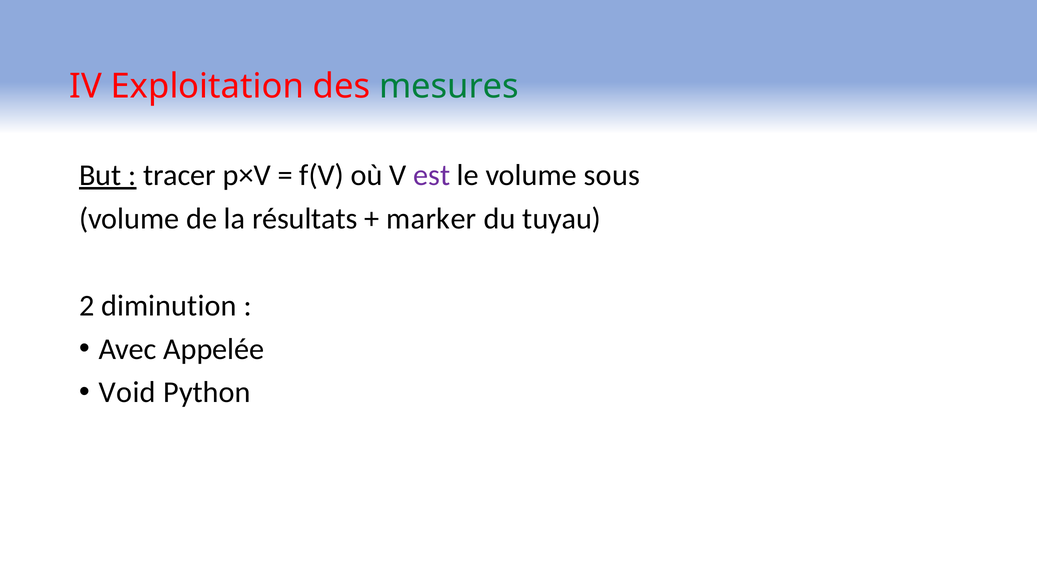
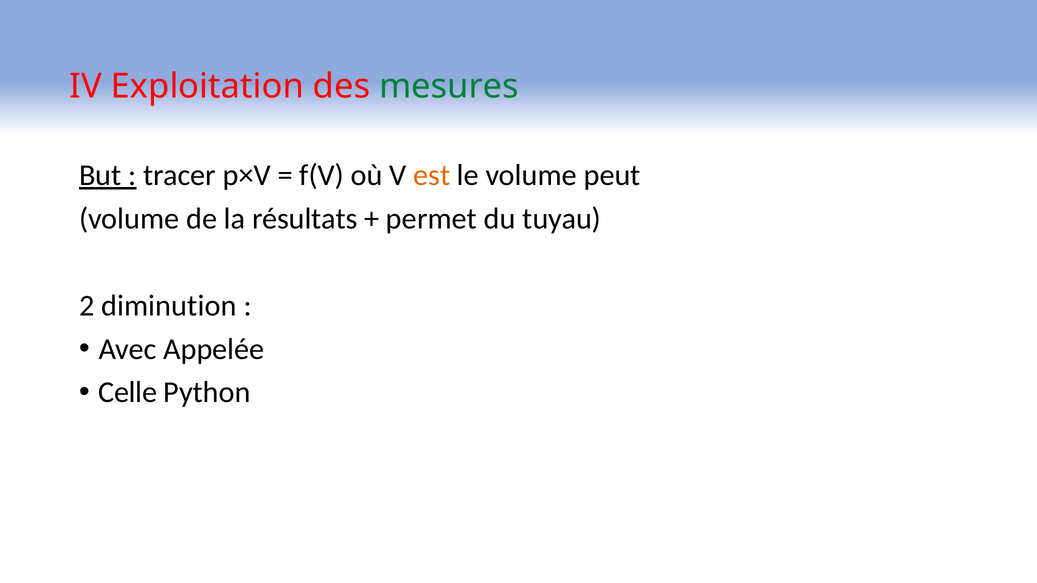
est colour: purple -> orange (432, 175)
sous: sous -> peut (612, 175)
marker: marker -> permet (432, 219)
Void: Void -> Celle (128, 393)
